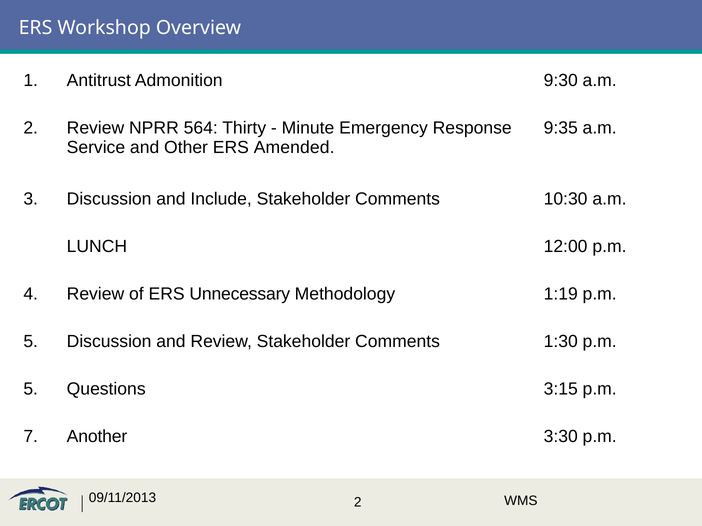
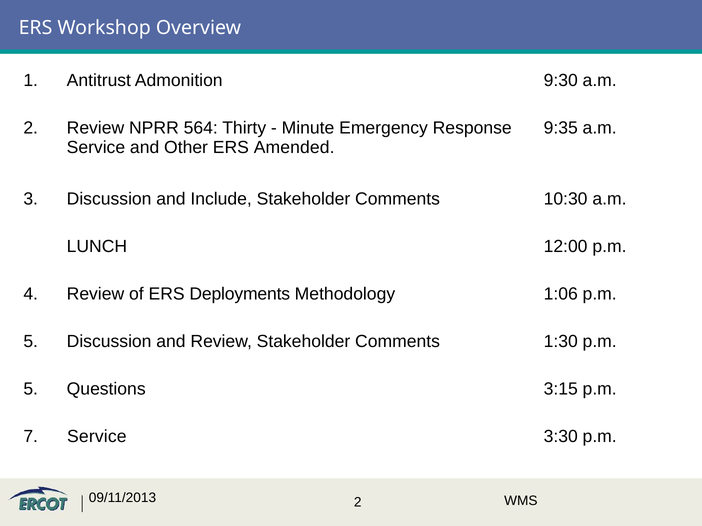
Unnecessary: Unnecessary -> Deployments (240, 294)
1:19: 1:19 -> 1:06 (561, 294)
7 Another: Another -> Service (97, 437)
